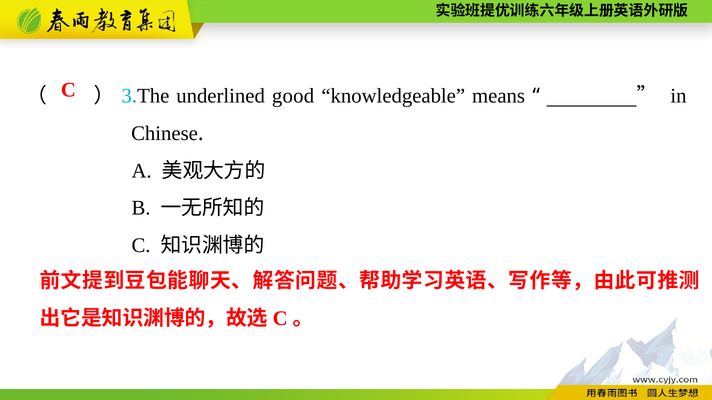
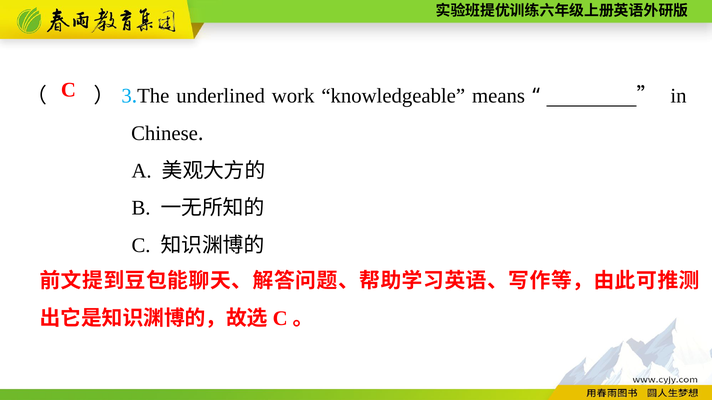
good: good -> work (293, 96)
